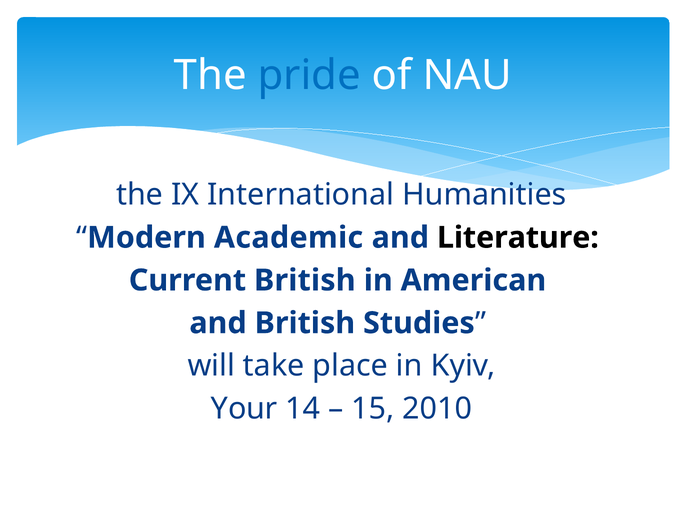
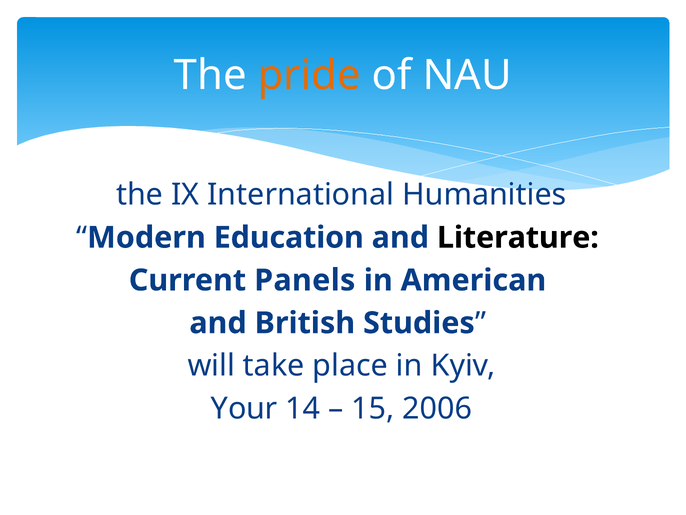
pride colour: blue -> orange (309, 75)
Academic: Academic -> Education (289, 237)
Current British: British -> Panels (305, 280)
2010: 2010 -> 2006 (437, 408)
